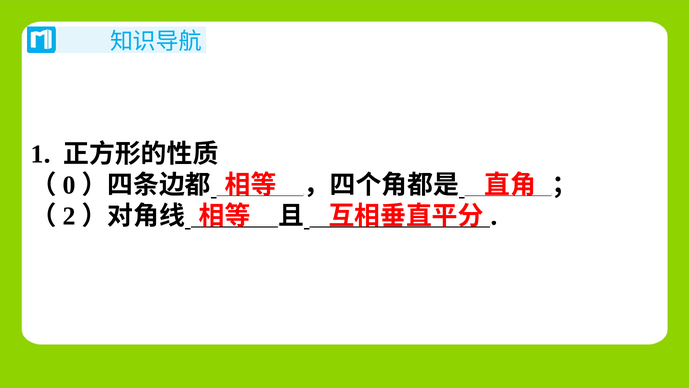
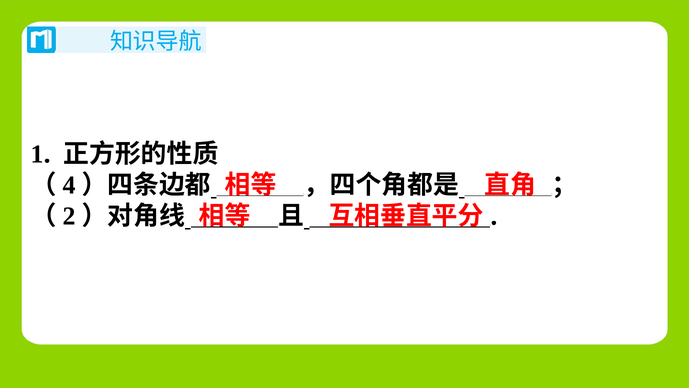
0: 0 -> 4 (69, 185)
